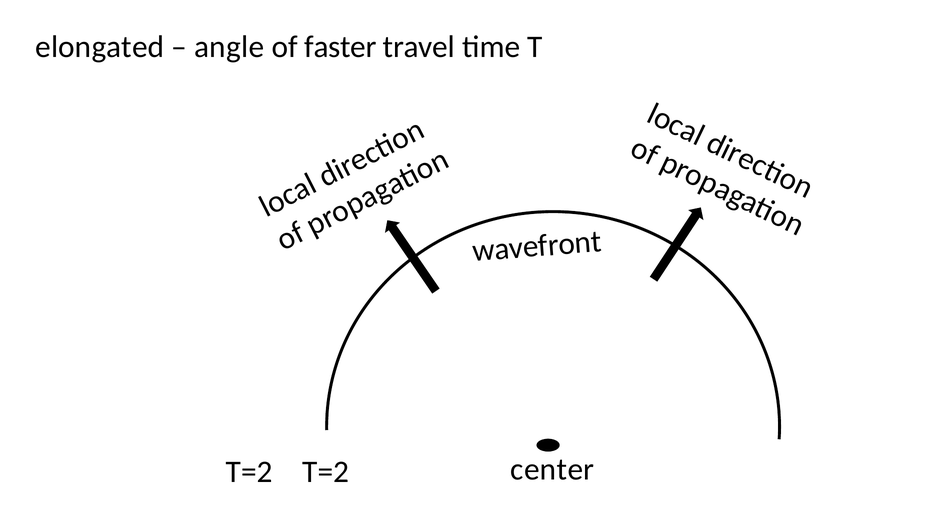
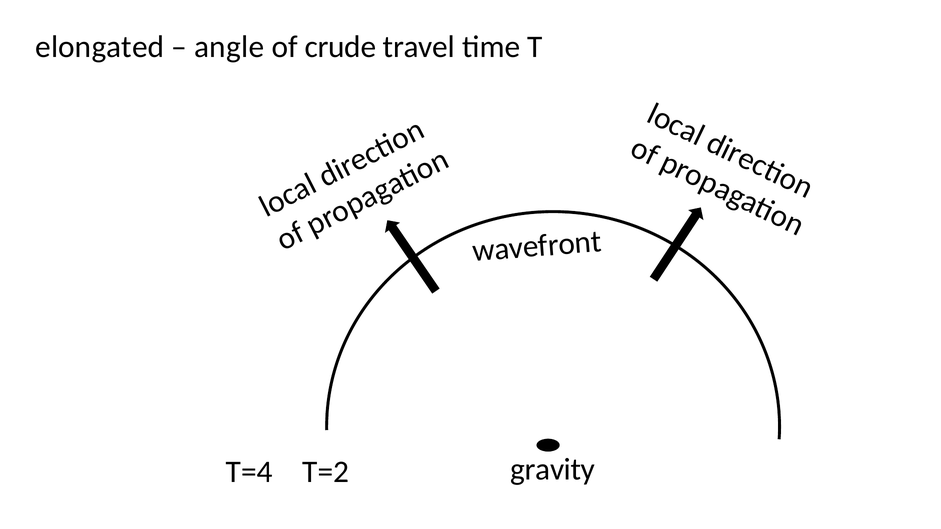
faster: faster -> crude (340, 47)
center: center -> gravity (553, 470)
T=2: T=2 -> T=4 (249, 472)
